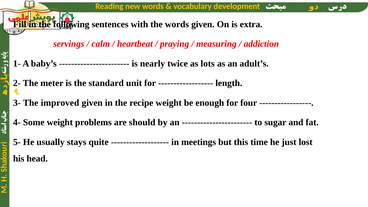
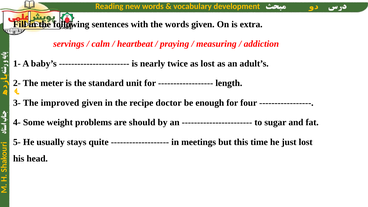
as lots: lots -> lost (208, 63)
recipe weight: weight -> doctor (169, 103)
